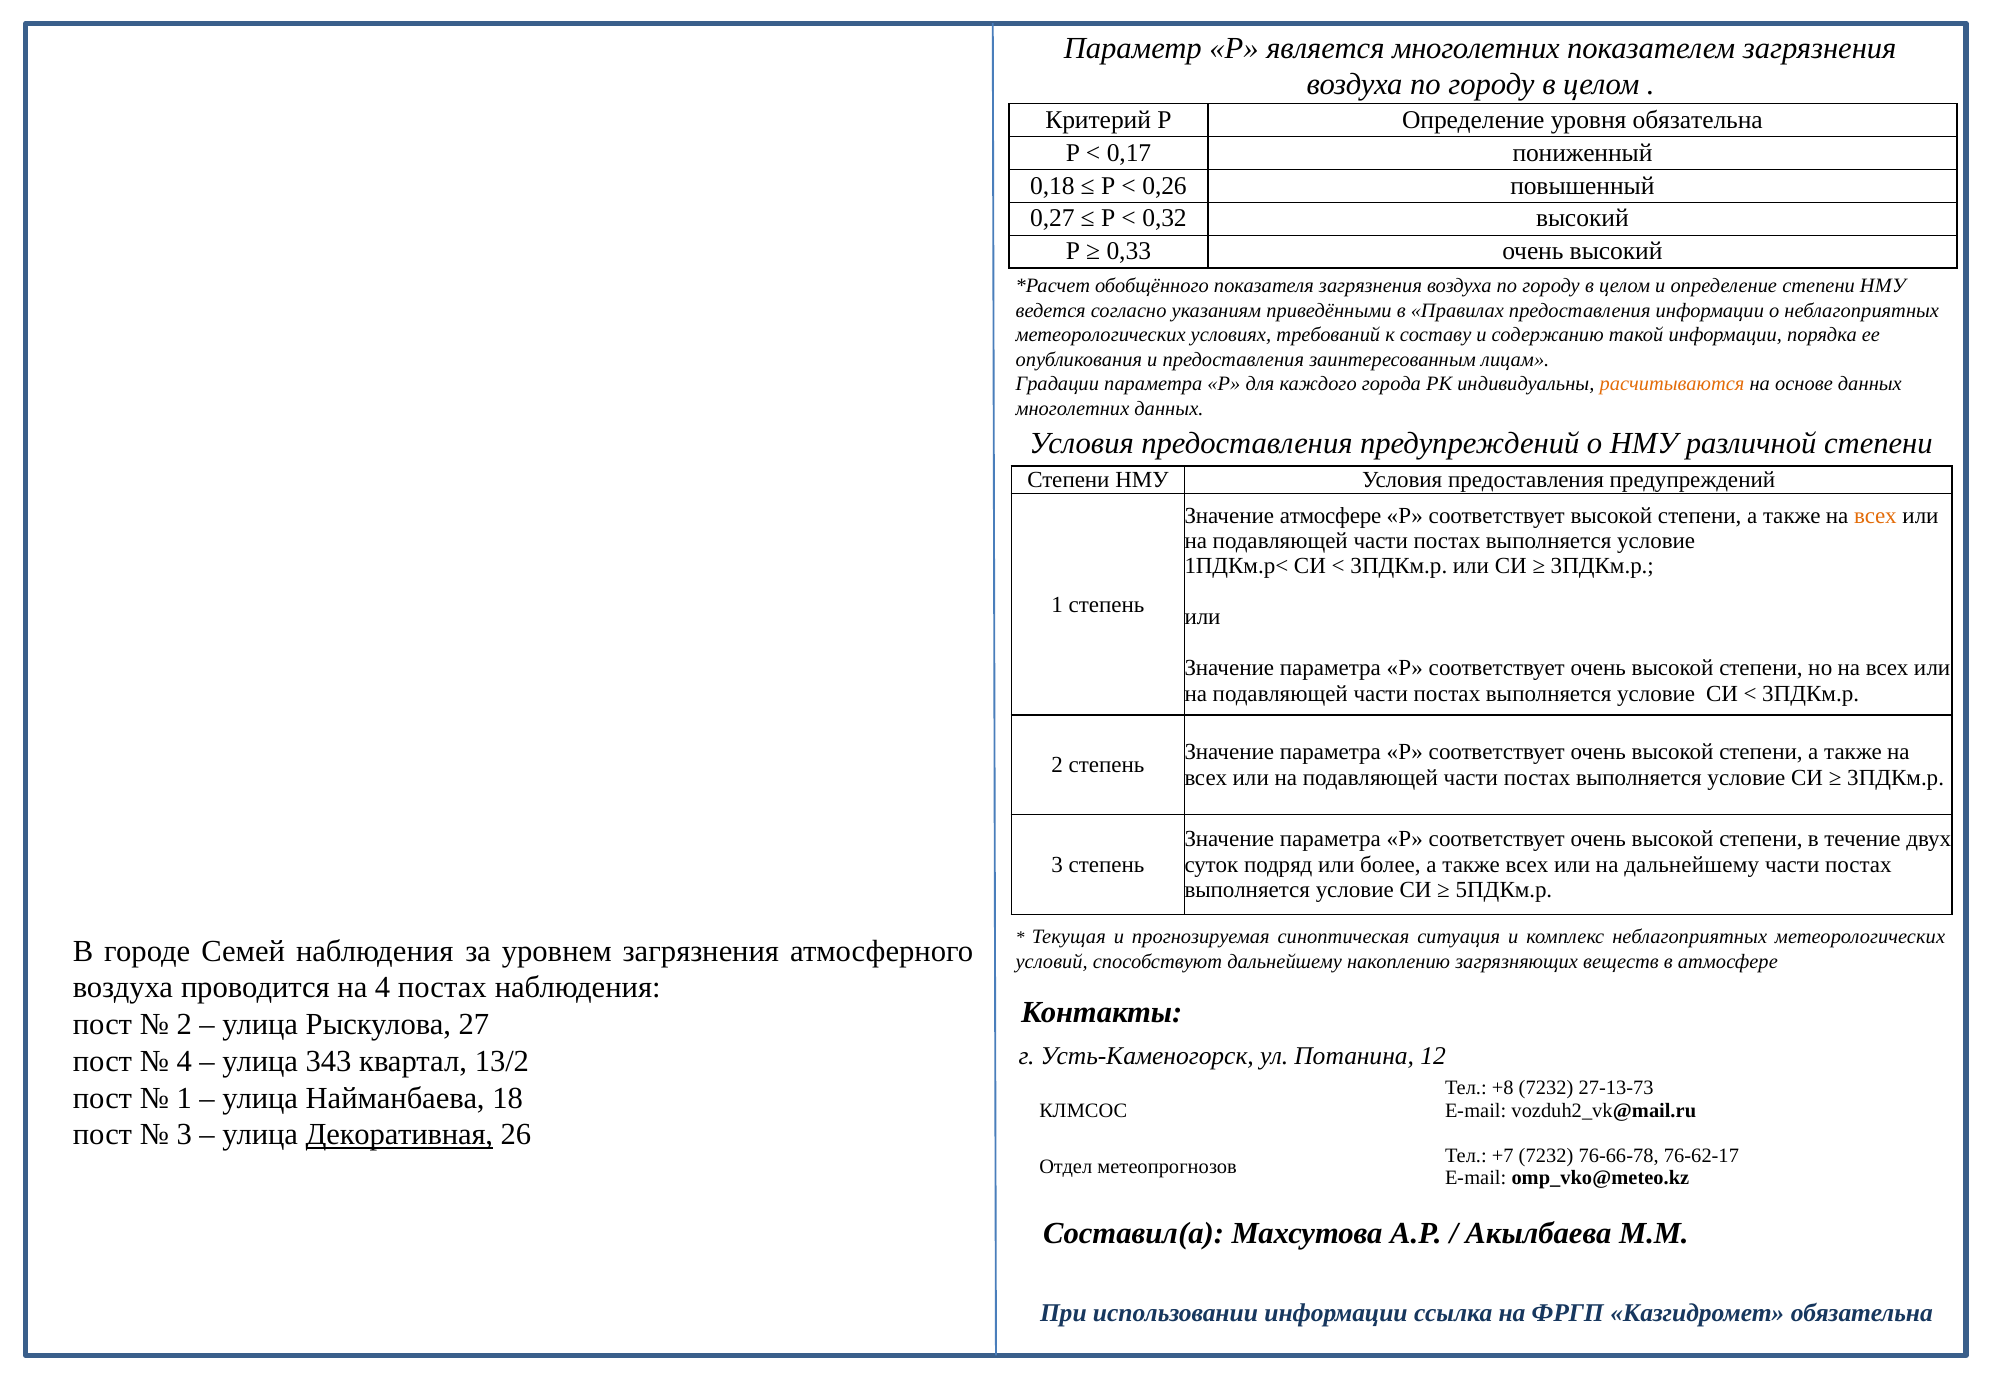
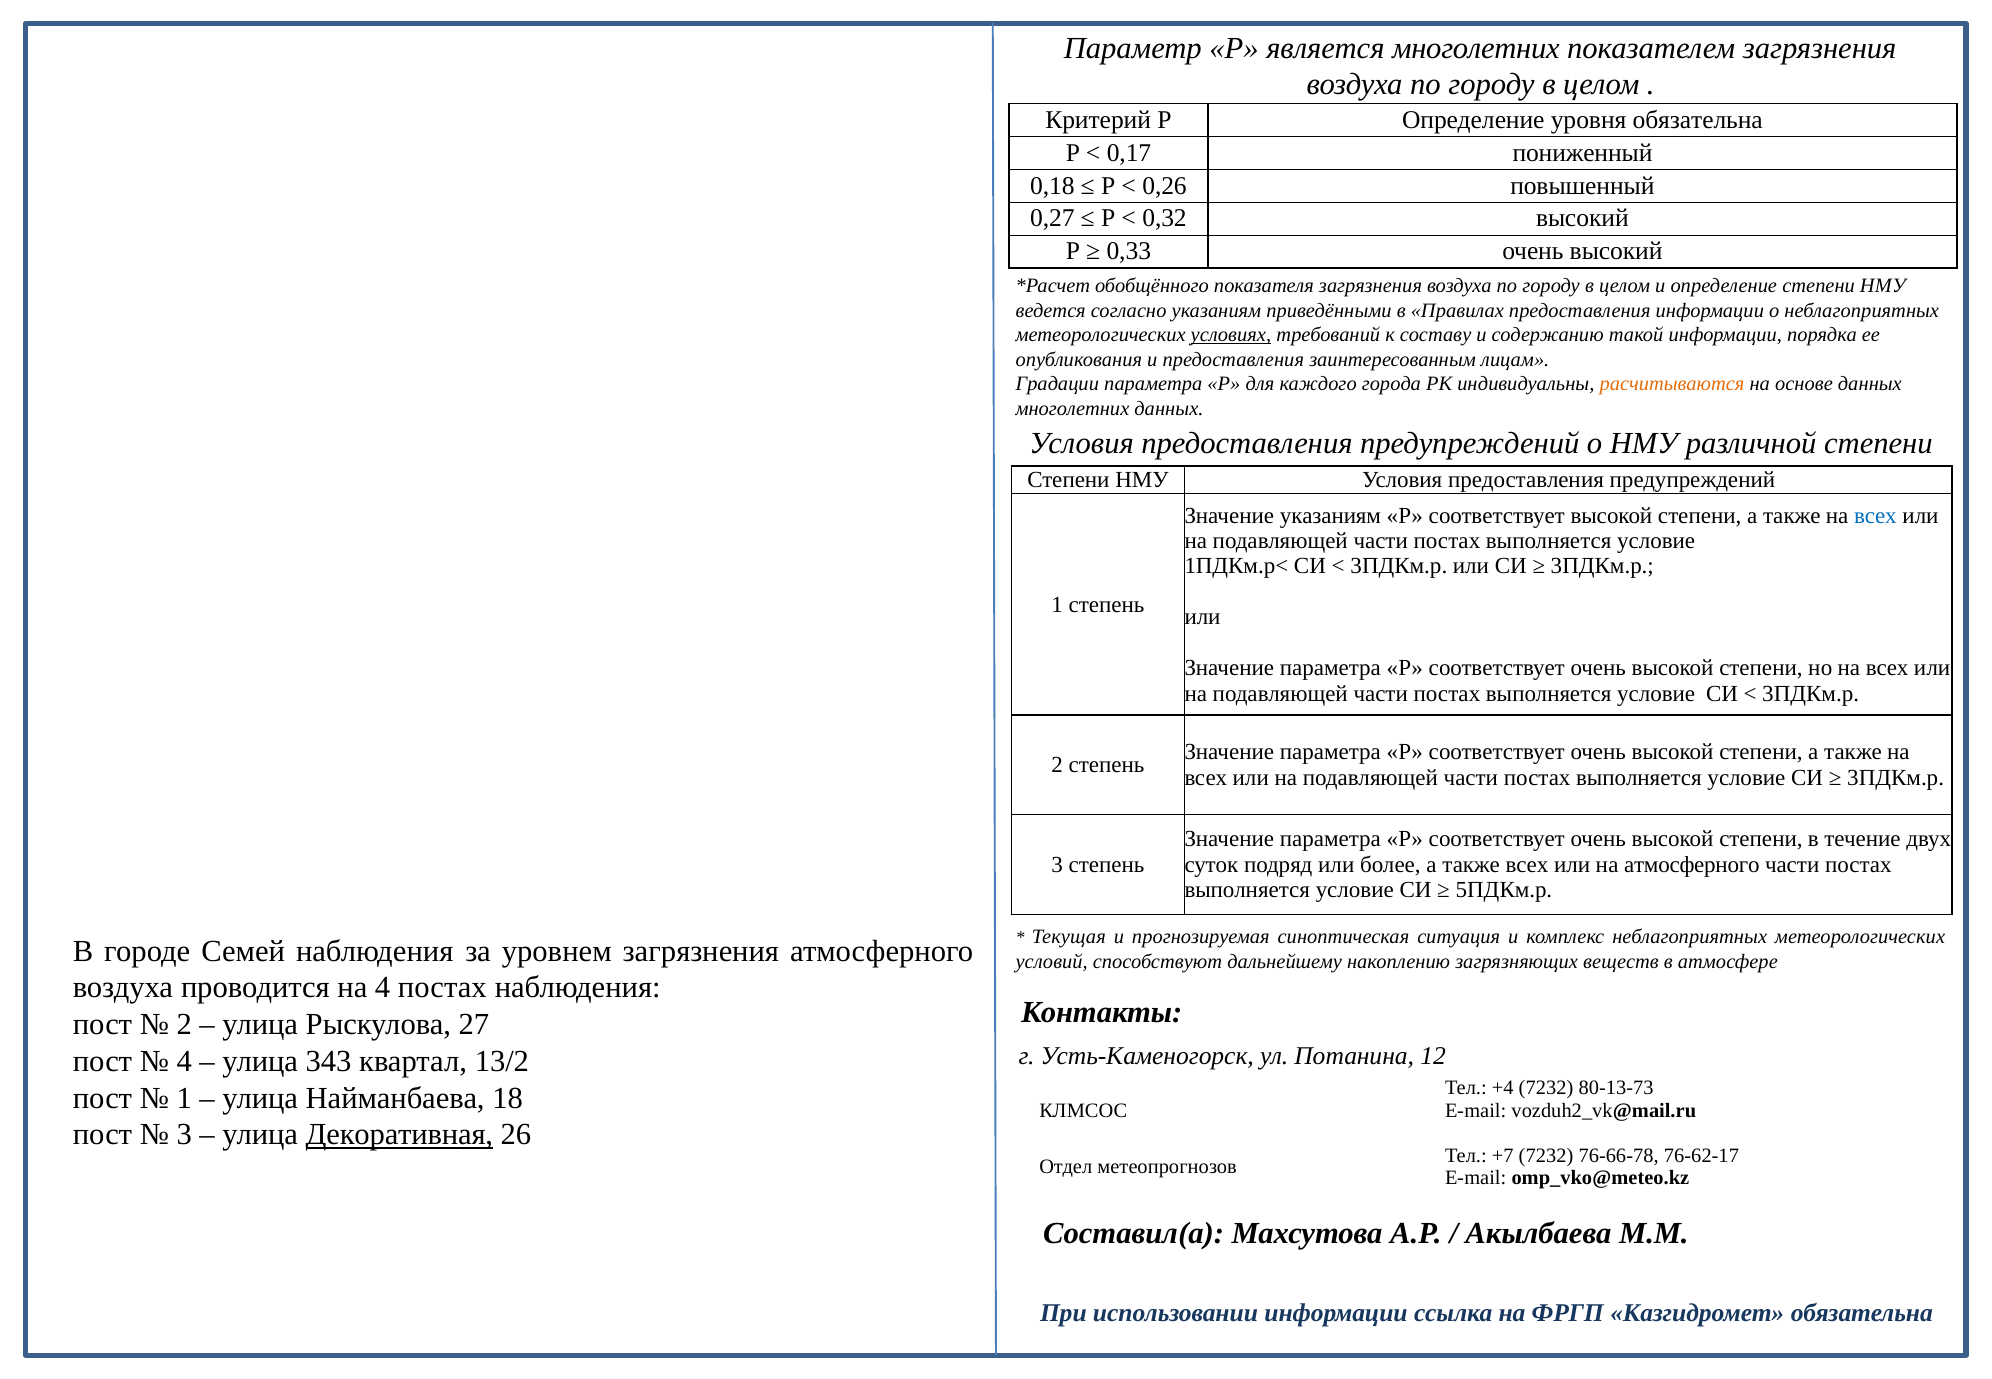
условиях underline: none -> present (1231, 335)
Значение атмосфере: атмосфере -> указаниям (1330, 515)
всех colour: orange -> blue (1875, 515)
на дальнейшему: дальнейшему -> атмосферного (1692, 865)
+8: +8 -> +4 (1503, 1088)
27-13-73: 27-13-73 -> 80-13-73 (1616, 1088)
